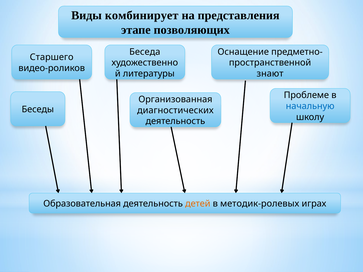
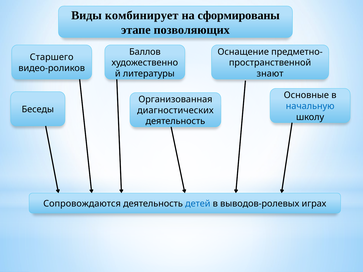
представления: представления -> сформированы (239, 15)
Беседа: Беседа -> Баллов (145, 52)
Проблеме: Проблеме -> Основные (306, 95)
Образовательная: Образовательная -> Сопровождаются (82, 204)
детей colour: orange -> blue (198, 204)
методик-ролевых: методик-ролевых -> выводов-ролевых (260, 204)
